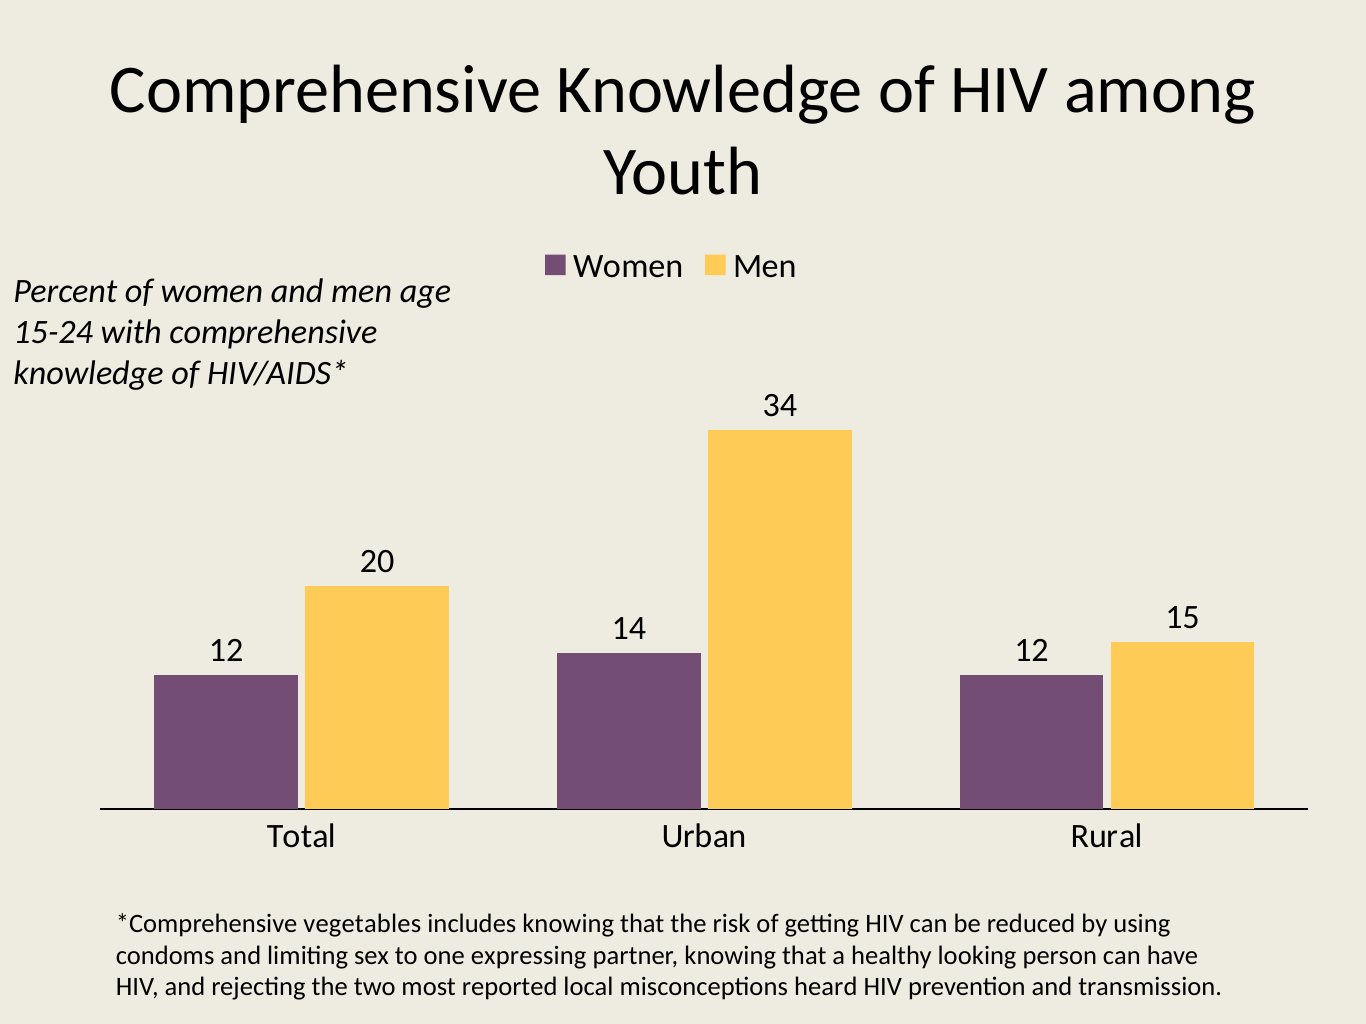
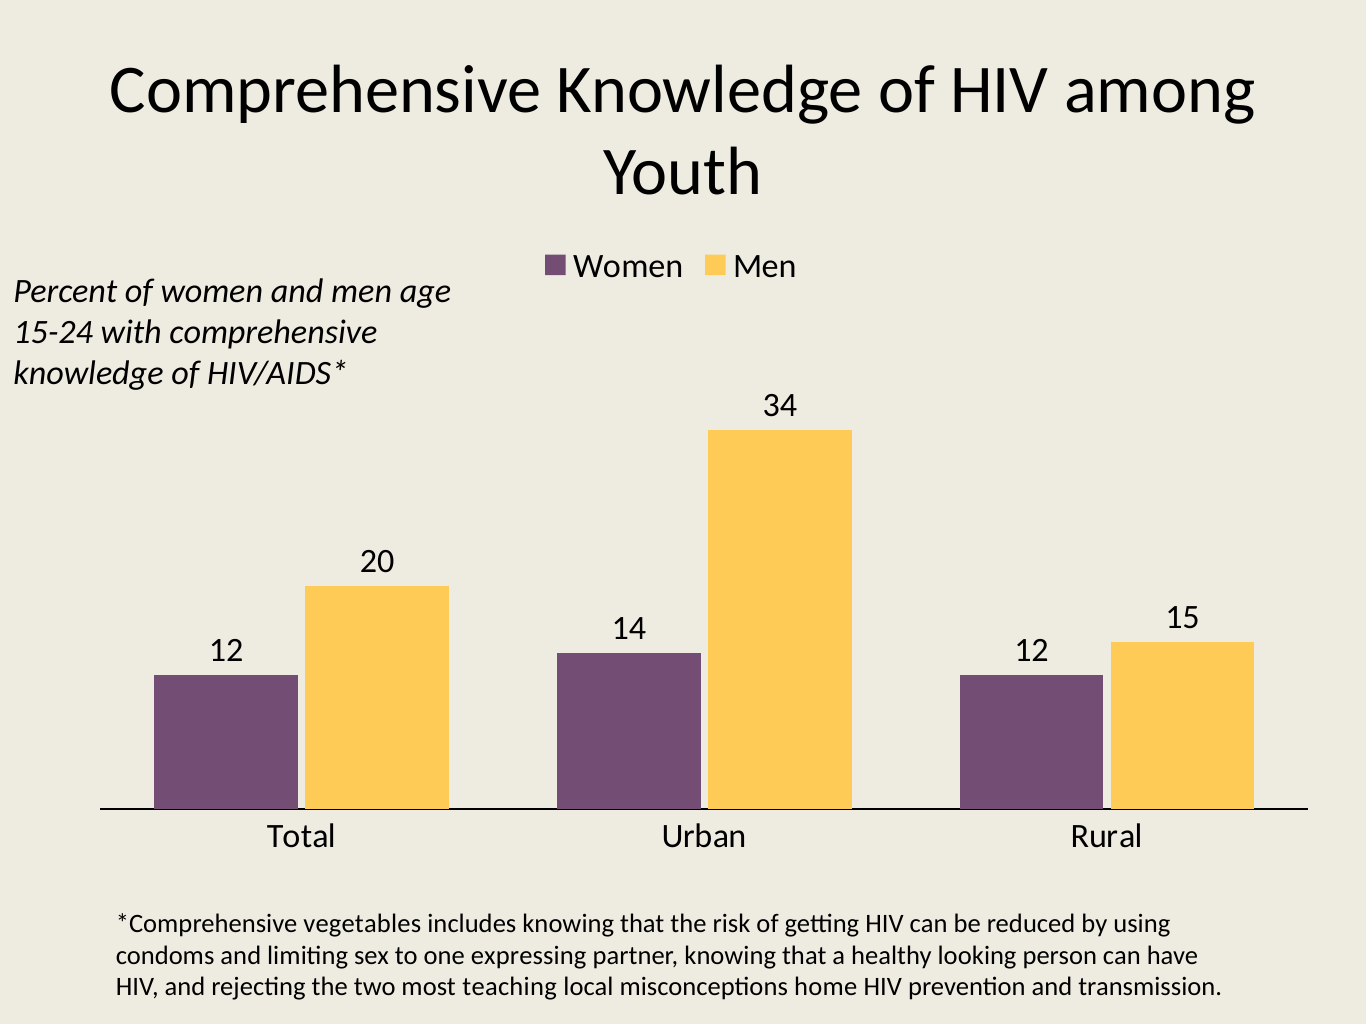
reported: reported -> teaching (510, 988)
heard: heard -> home (826, 988)
